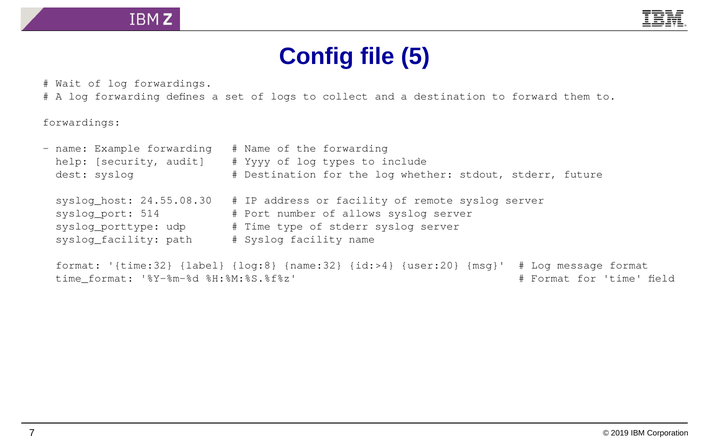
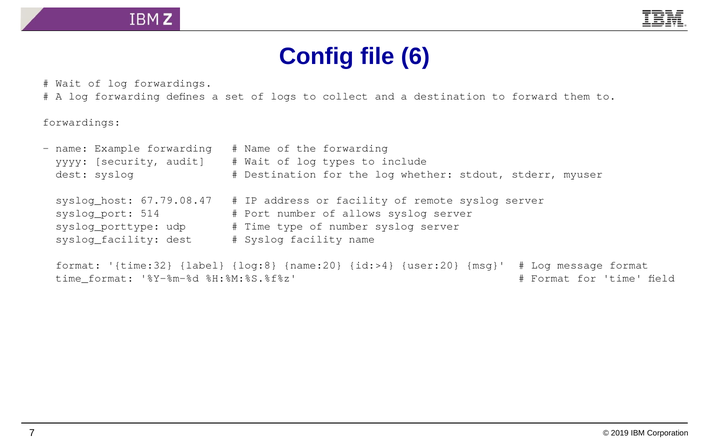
5: 5 -> 6 (415, 56)
help: help -> yyyy (72, 161)
Yyyy: Yyyy -> Wait (258, 161)
future: future -> myuser (583, 174)
24.55.08.30: 24.55.08.30 -> 67.79.08.47 (176, 200)
of stderr: stderr -> number (349, 226)
syslog_facility path: path -> dest (179, 239)
name:32: name:32 -> name:20 (313, 265)
